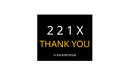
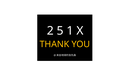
2 2: 2 -> 5 (60, 31)
